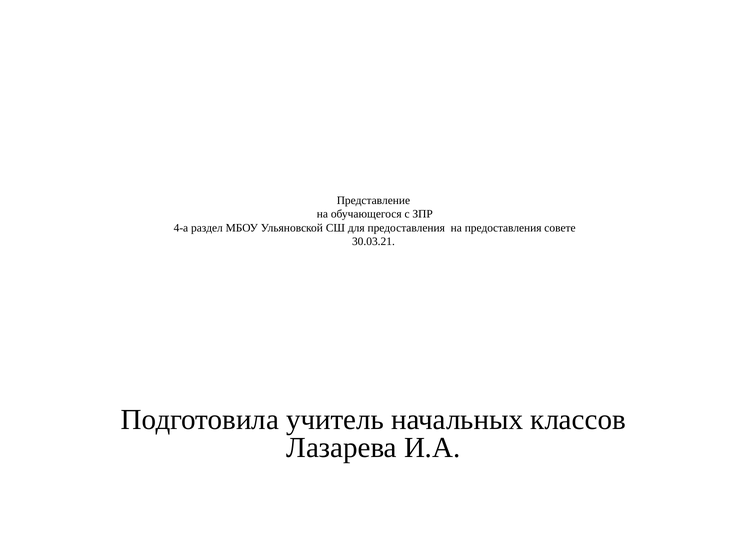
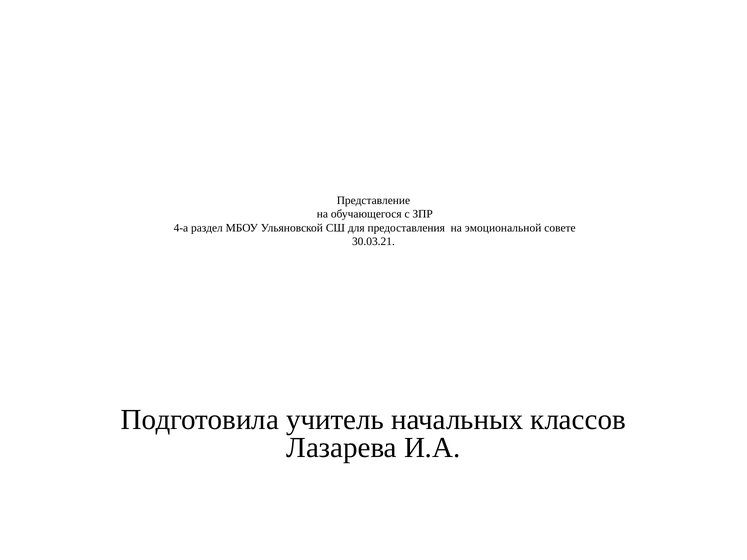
на предоставления: предоставления -> эмоциональной (503, 228)
